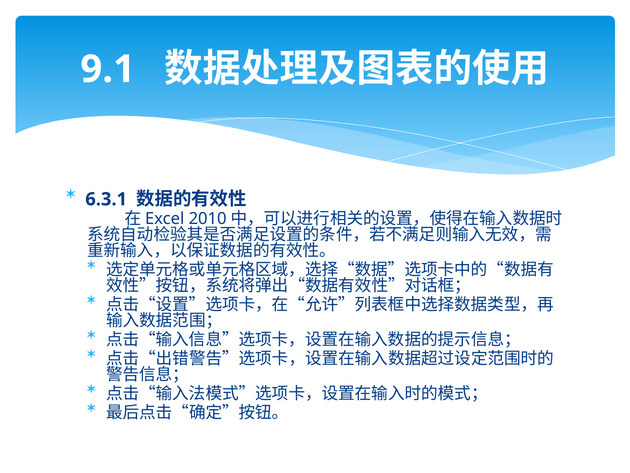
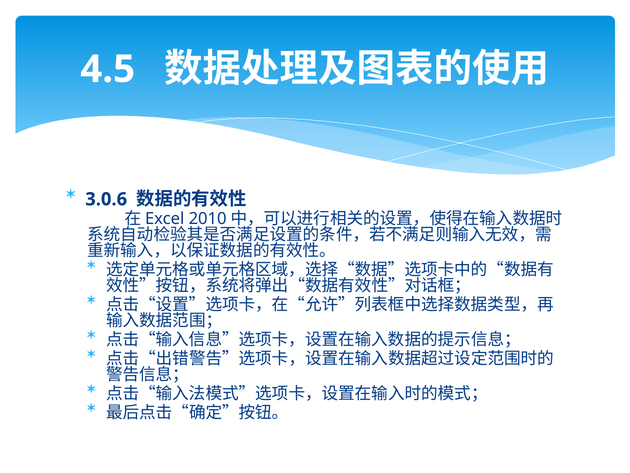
9.1: 9.1 -> 4.5 (108, 69)
6.3.1: 6.3.1 -> 3.0.6 (106, 199)
